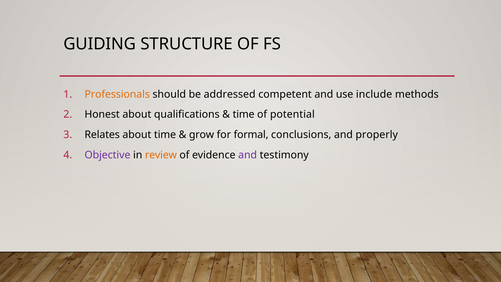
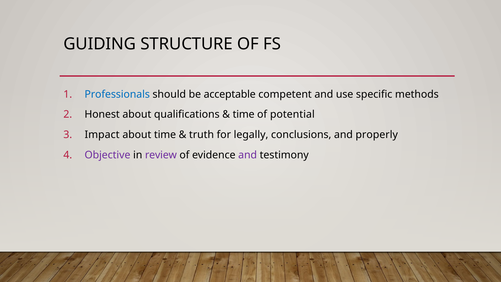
Professionals colour: orange -> blue (117, 94)
addressed: addressed -> acceptable (230, 94)
include: include -> specific (374, 94)
Relates: Relates -> Impact (102, 135)
grow: grow -> truth (202, 135)
formal: formal -> legally (251, 135)
review colour: orange -> purple (161, 155)
